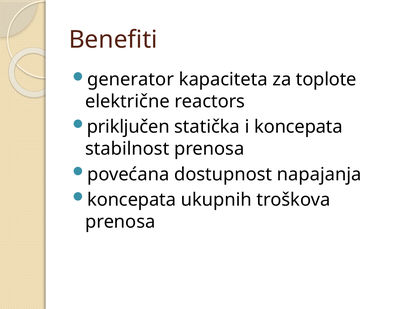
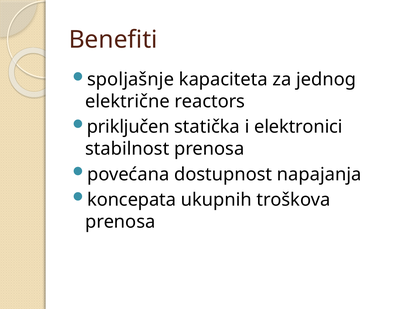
generator: generator -> spoljašnje (131, 80)
toplote: toplote -> jednog (326, 80)
i koncepata: koncepata -> elektronici (298, 127)
